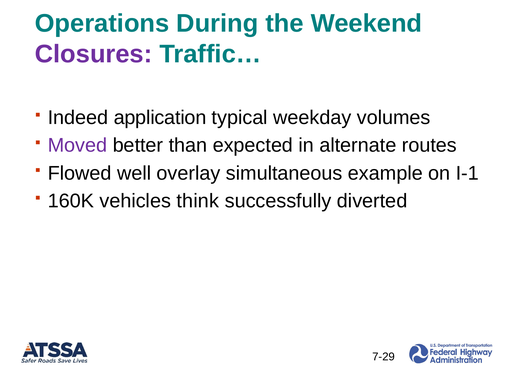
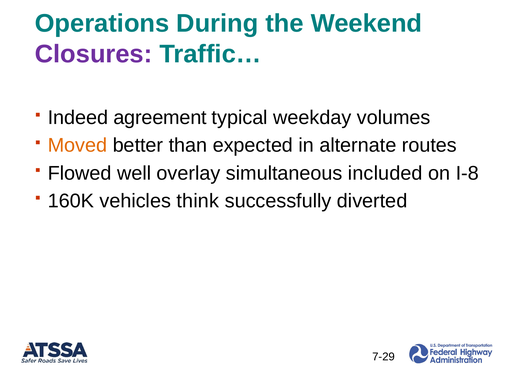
application: application -> agreement (160, 118)
Moved colour: purple -> orange (77, 146)
example: example -> included (385, 173)
I-1: I-1 -> I-8 (467, 173)
